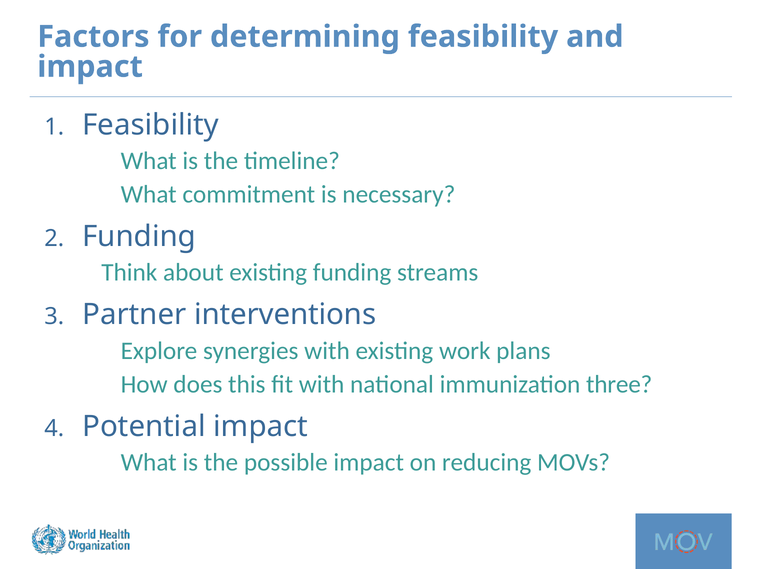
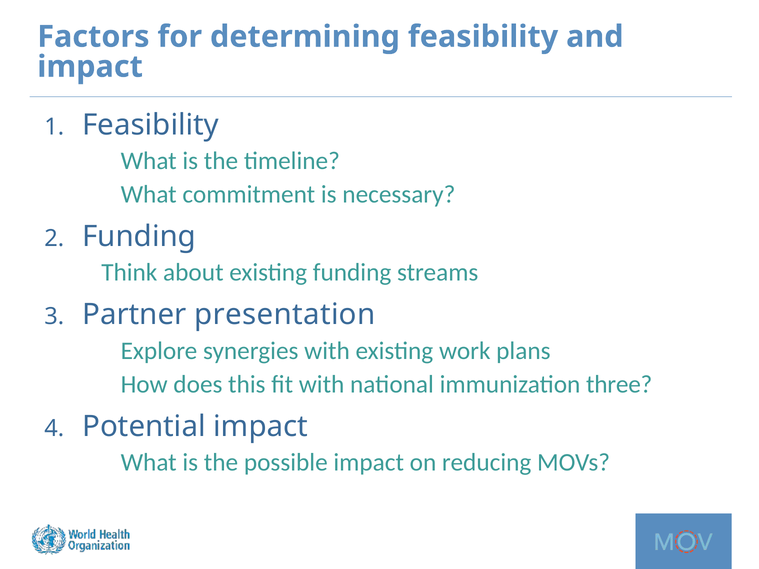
interventions: interventions -> presentation (285, 315)
